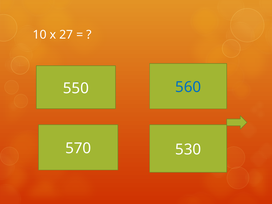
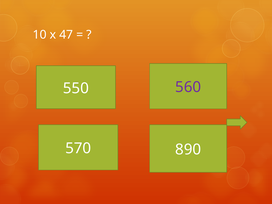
27: 27 -> 47 (66, 35)
560 colour: blue -> purple (188, 87)
530: 530 -> 890 (188, 150)
